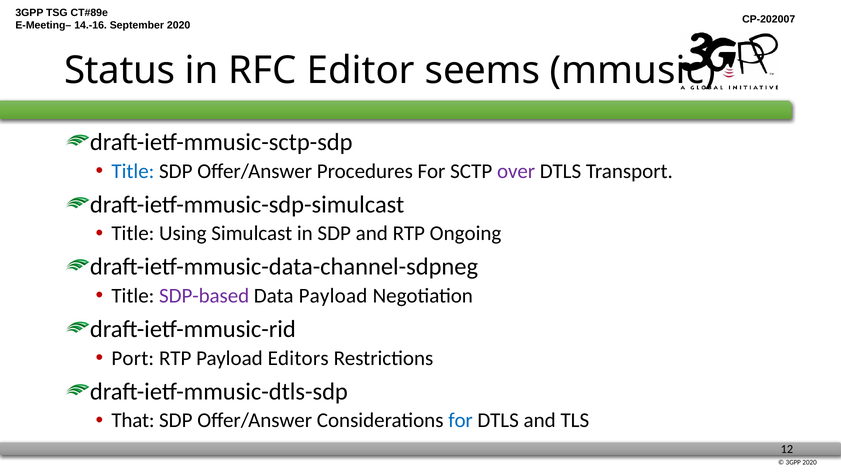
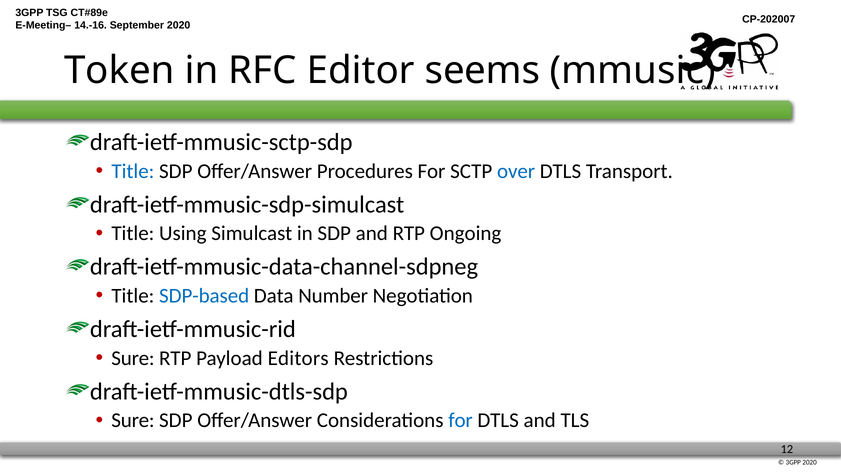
Status: Status -> Token (119, 71)
over colour: purple -> blue (516, 171)
SDP-based colour: purple -> blue (204, 296)
Data Payload: Payload -> Number (333, 296)
Port: Port -> Sure (133, 358)
That: That -> Sure (133, 421)
